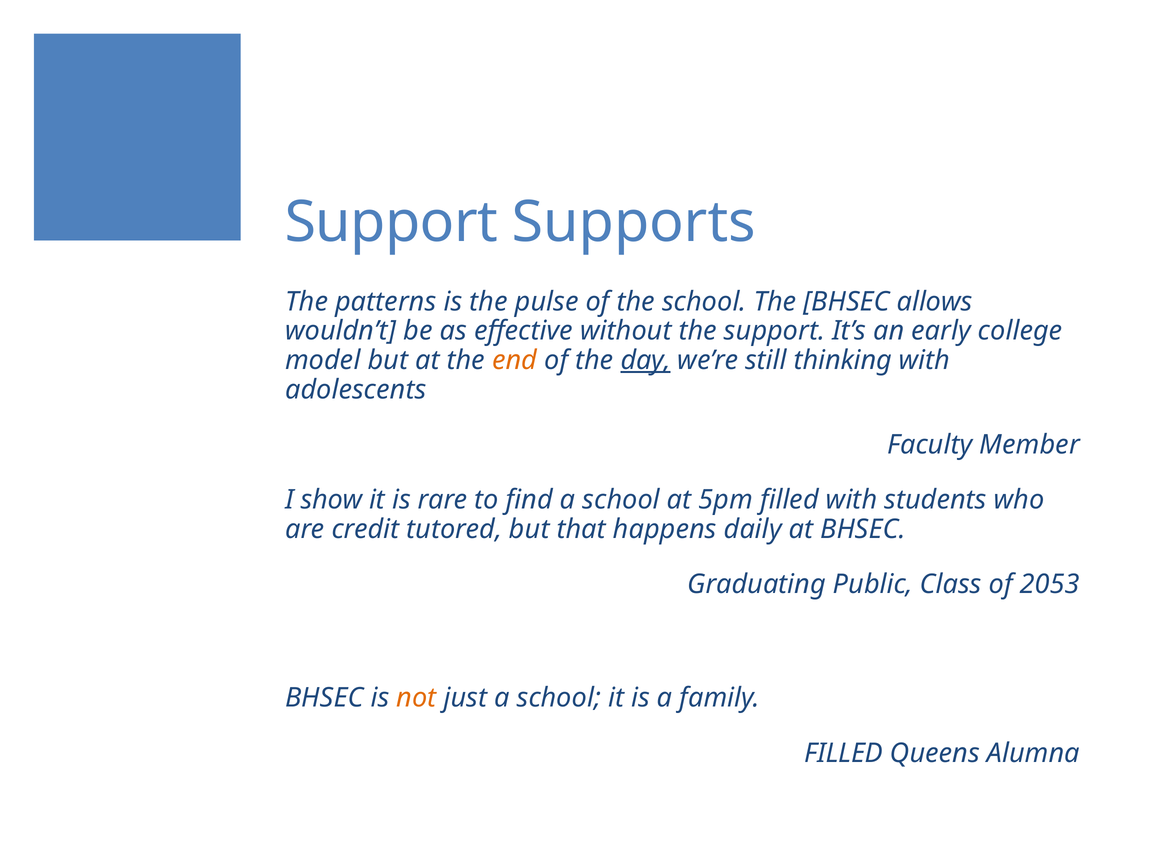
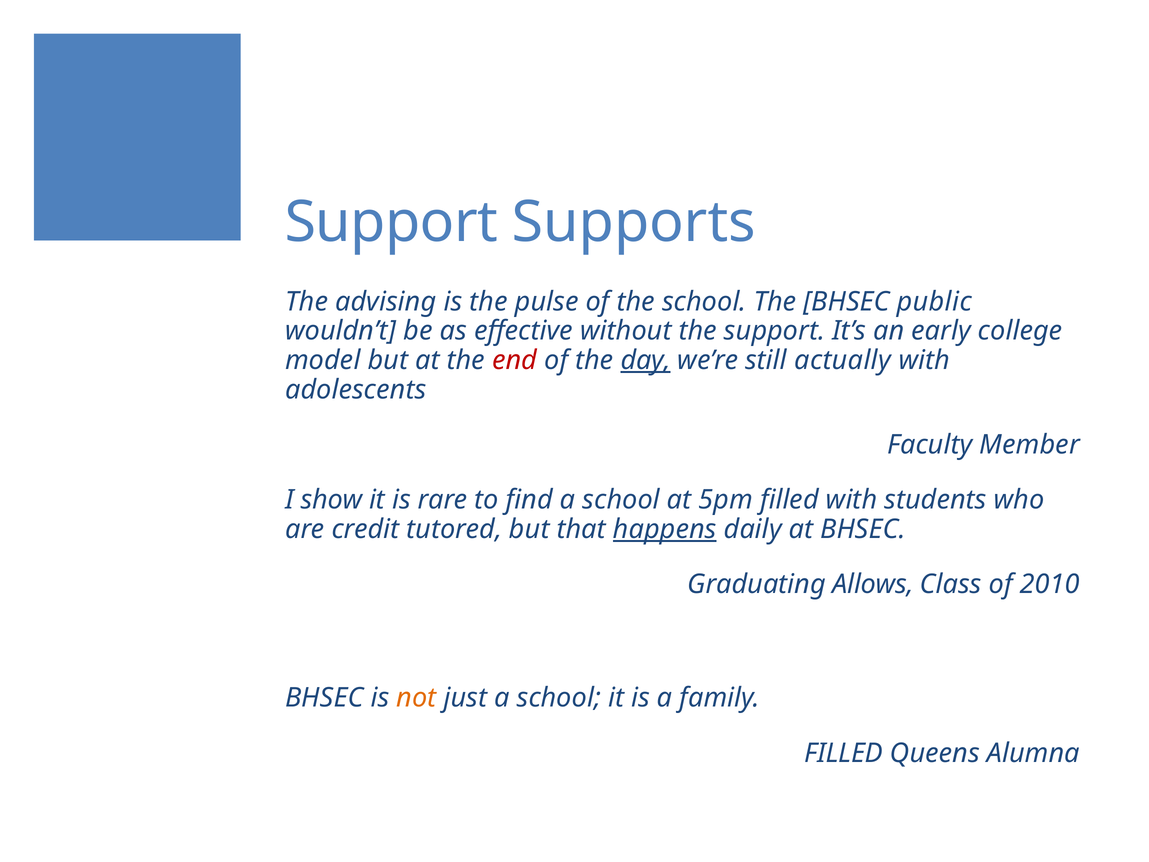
patterns: patterns -> advising (386, 302)
allows: allows -> public (934, 302)
end colour: orange -> red (515, 360)
thinking: thinking -> actually (843, 360)
happens underline: none -> present (665, 529)
Public: Public -> Allows (873, 584)
2053: 2053 -> 2010 (1050, 584)
